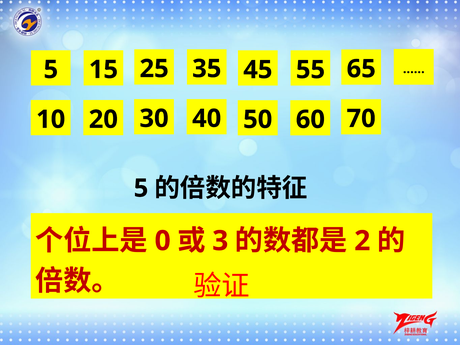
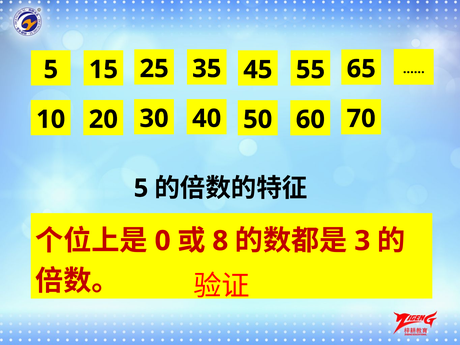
3: 3 -> 8 (220, 241)
2: 2 -> 3 (362, 241)
